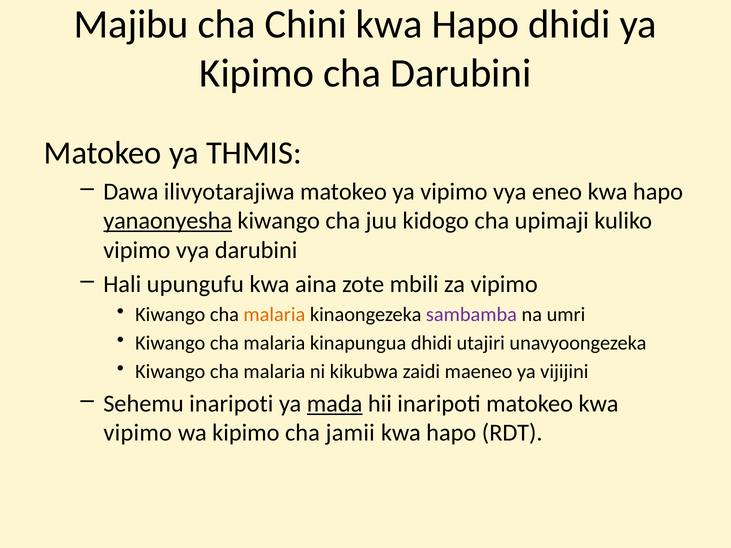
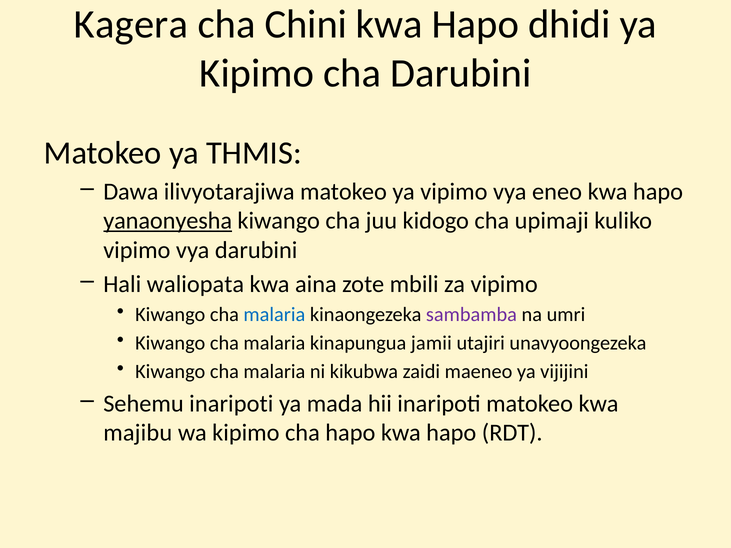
Majibu: Majibu -> Kagera (131, 24)
upungufu: upungufu -> waliopata (195, 284)
malaria colour: orange -> blue (274, 315)
kinapungua dhidi: dhidi -> jamii (431, 343)
mada underline: present -> none (335, 404)
vipimo: vipimo -> majibu (138, 433)
cha jamii: jamii -> hapo (350, 433)
